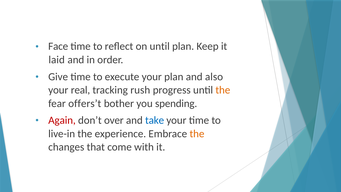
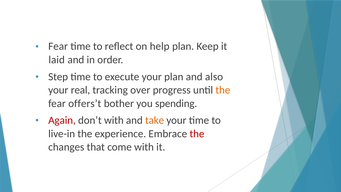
Face: Face -> Fear (58, 46)
on until: until -> help (160, 46)
Give: Give -> Step (58, 77)
rush: rush -> over (140, 90)
don’t over: over -> with (114, 120)
take colour: blue -> orange (155, 120)
the colour: orange -> red (197, 134)
